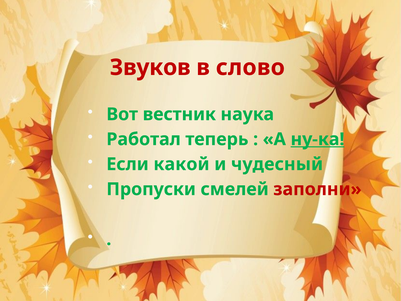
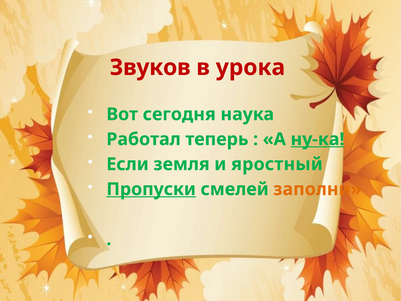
слово: слово -> урока (250, 67)
вестник: вестник -> сегодня (179, 114)
какой: какой -> земля (182, 164)
чудесный: чудесный -> яростный (277, 164)
Пропуски underline: none -> present (151, 189)
заполни colour: red -> orange (317, 189)
